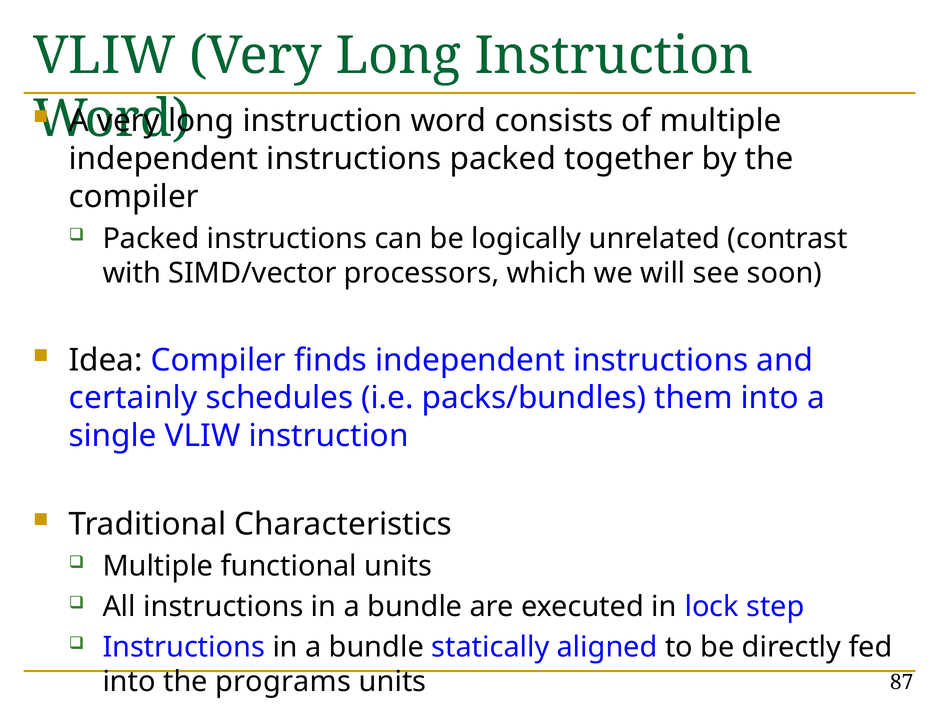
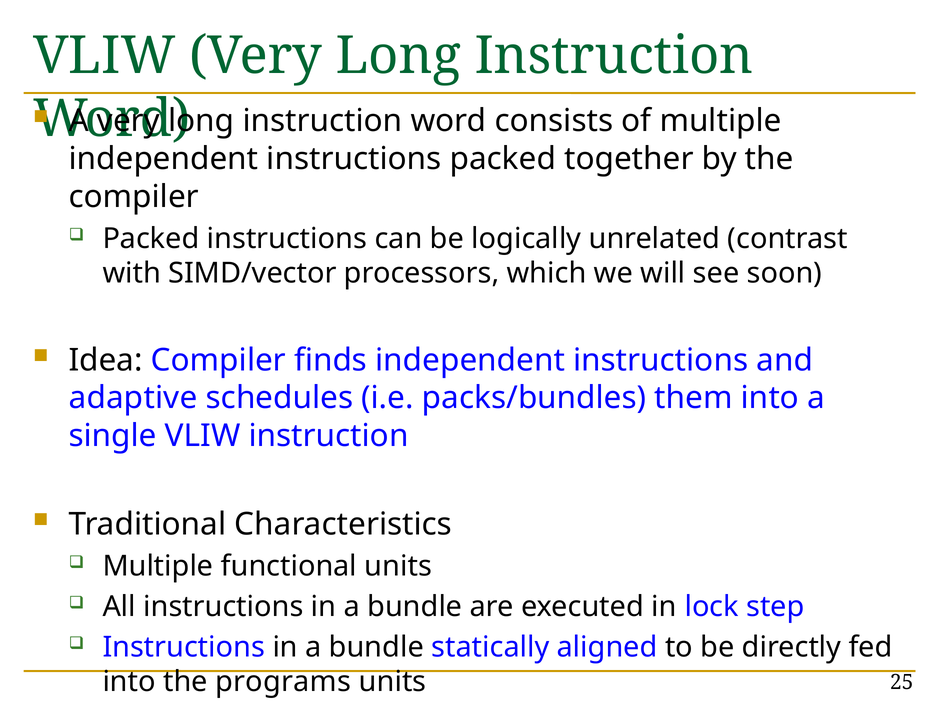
certainly: certainly -> adaptive (133, 398)
87: 87 -> 25 (902, 682)
